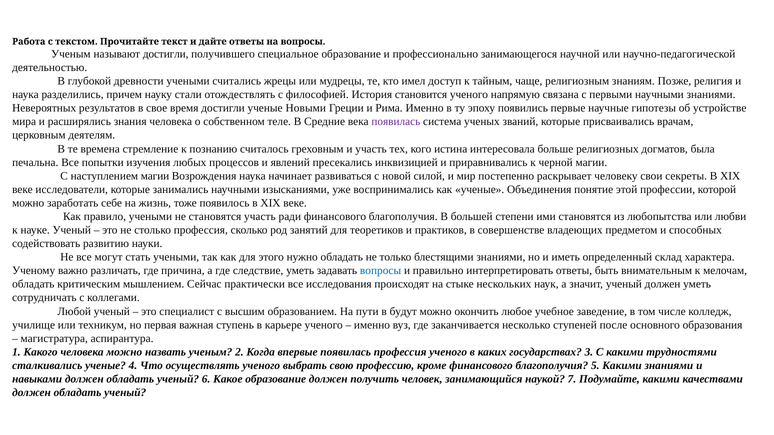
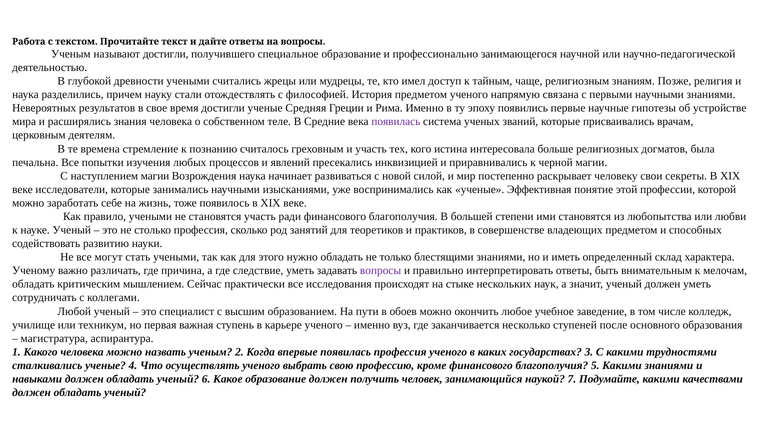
История становится: становится -> предметом (421, 95)
Новыми: Новыми -> Средняя (306, 108)
Объединения: Объединения -> Эффективная (539, 190)
вопросы colour: blue -> purple (381, 271)
будут: будут -> обоев (403, 312)
